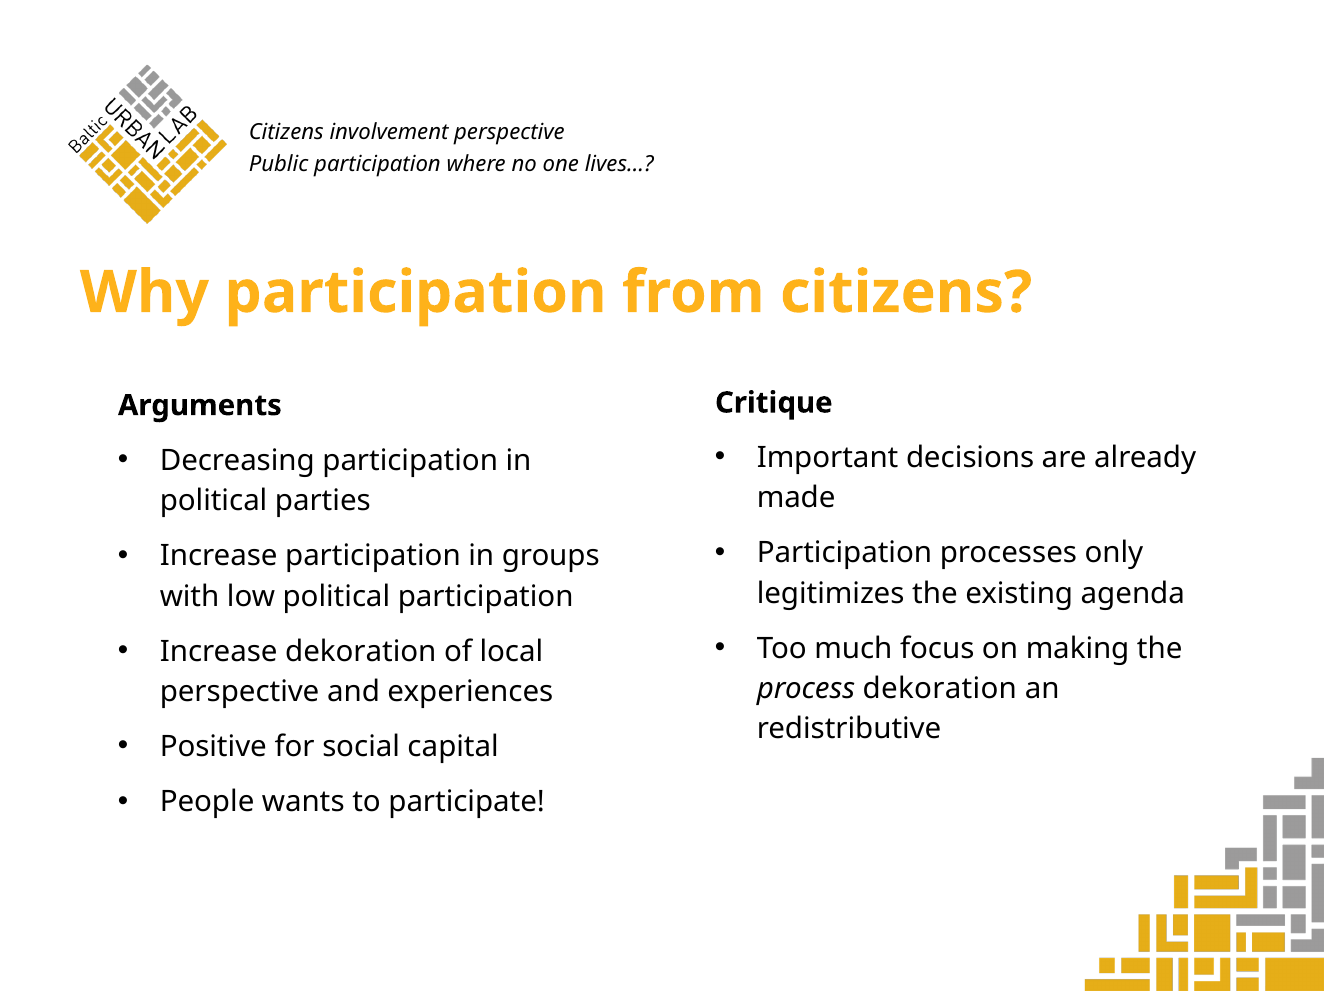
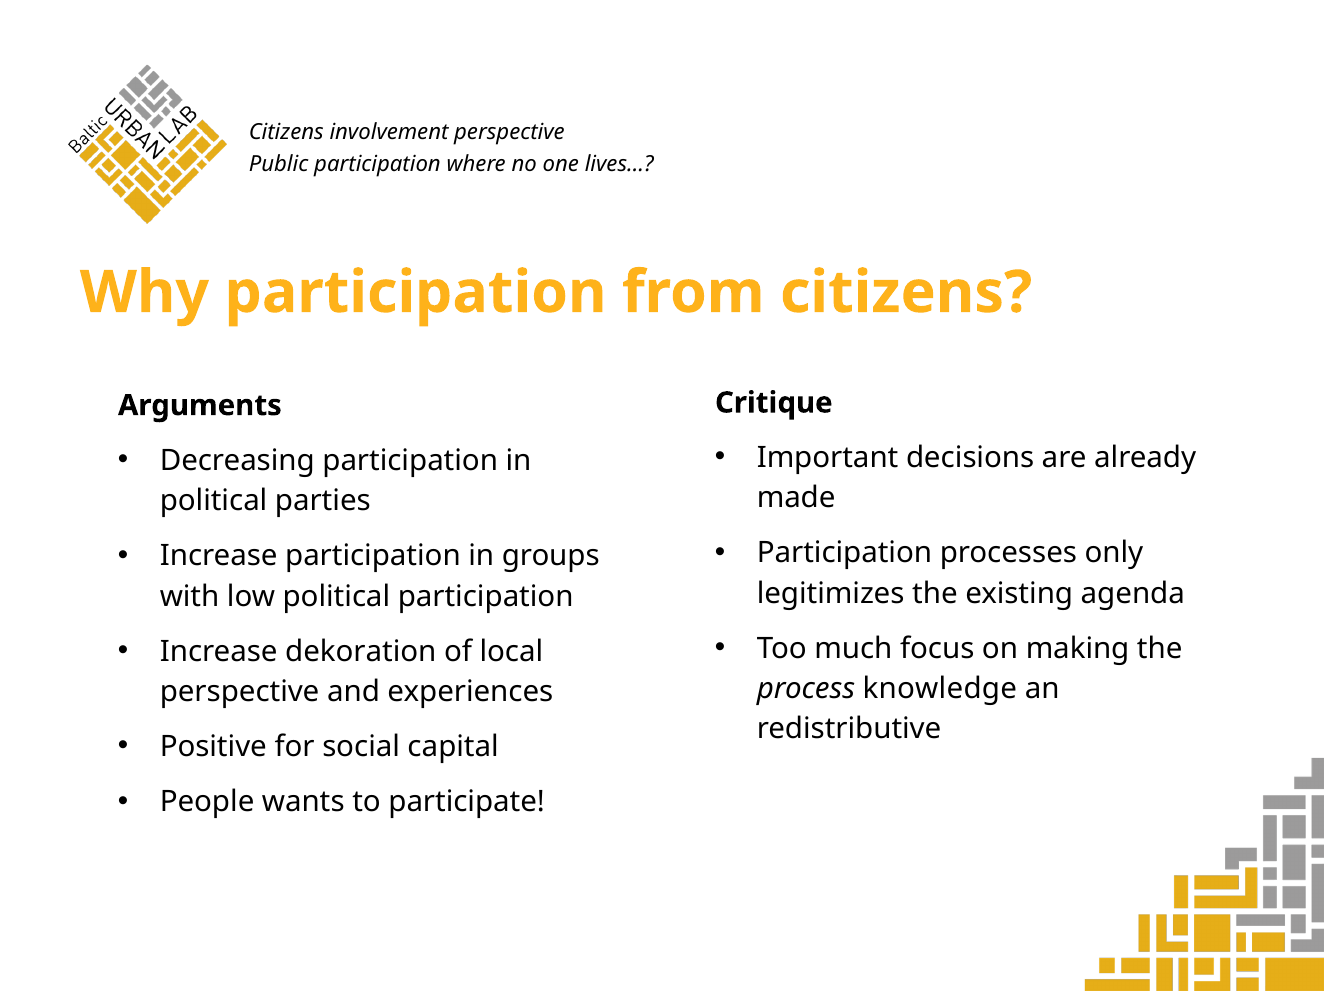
process dekoration: dekoration -> knowledge (940, 689)
